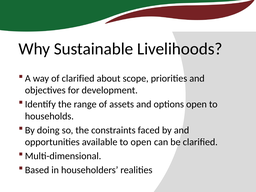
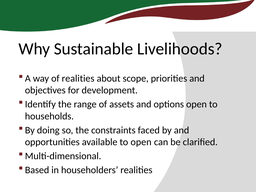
of clarified: clarified -> realities (78, 78)
